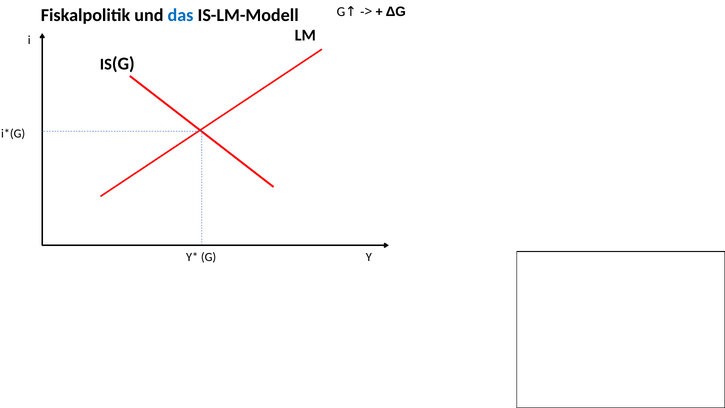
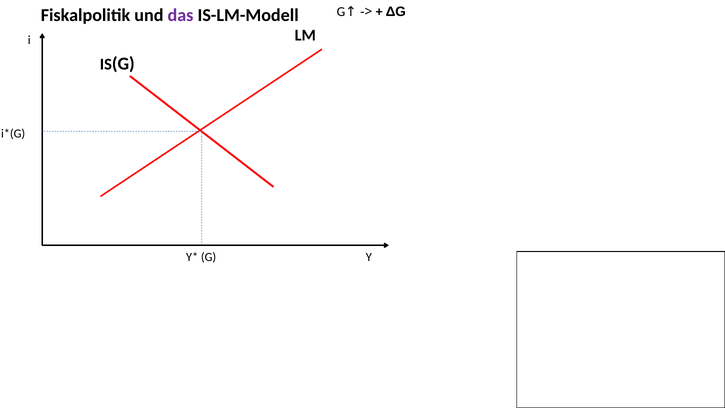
das colour: blue -> purple (181, 15)
